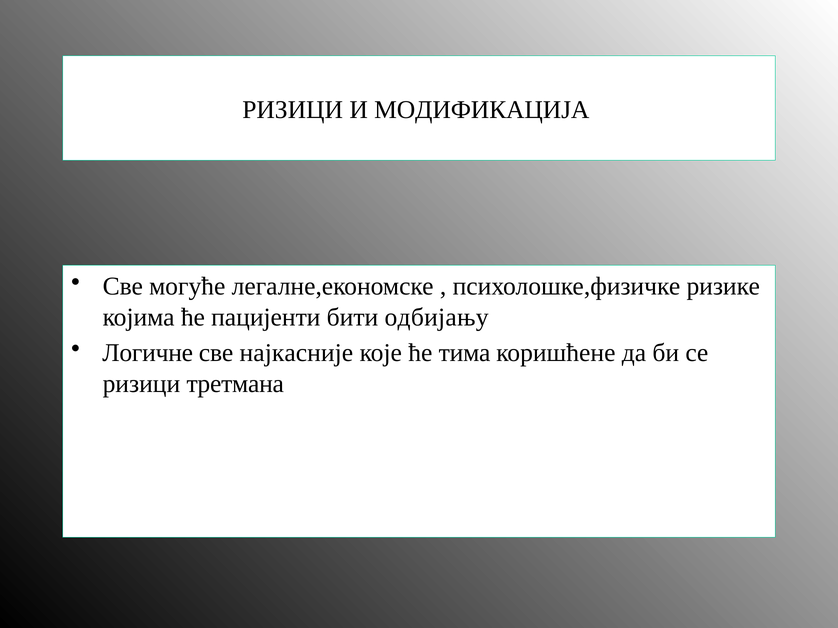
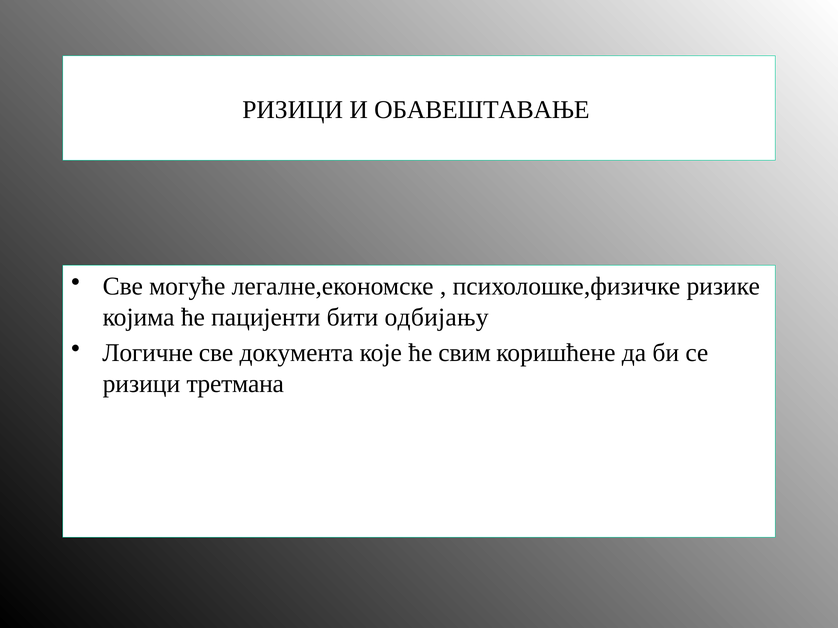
МОДИФИКАЦИЈА: МОДИФИКАЦИЈА -> ОБАВЕШТАВАЊЕ (482, 110)
најкасније: најкасније -> документа (296, 353)
тима: тима -> свим (465, 353)
